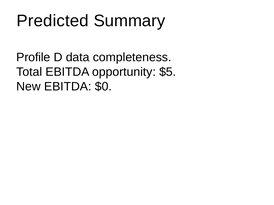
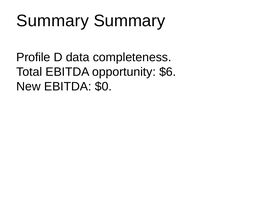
Predicted: Predicted -> Summary (53, 21)
$5: $5 -> $6 (168, 72)
